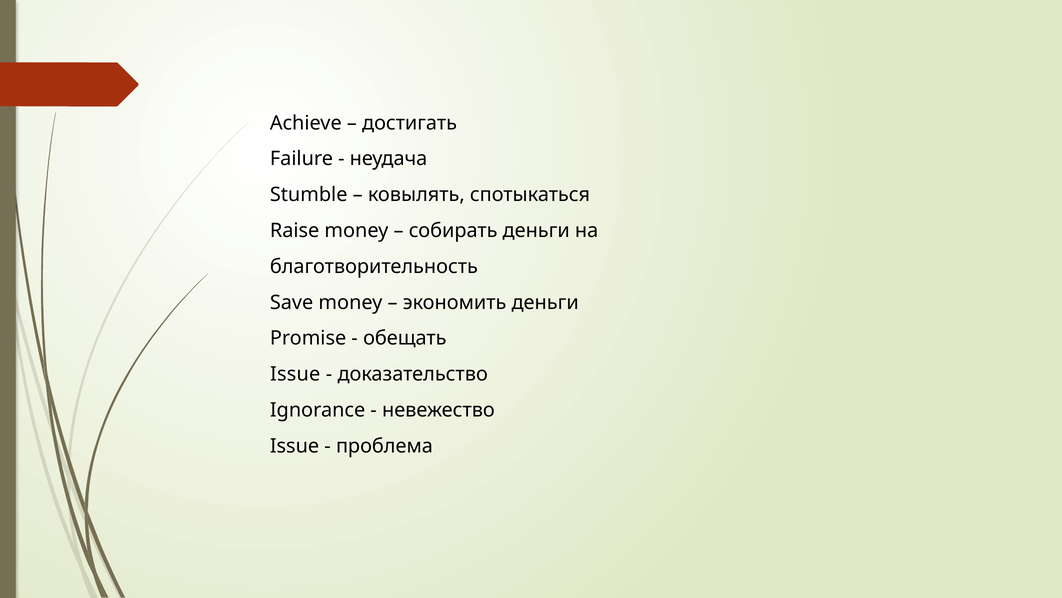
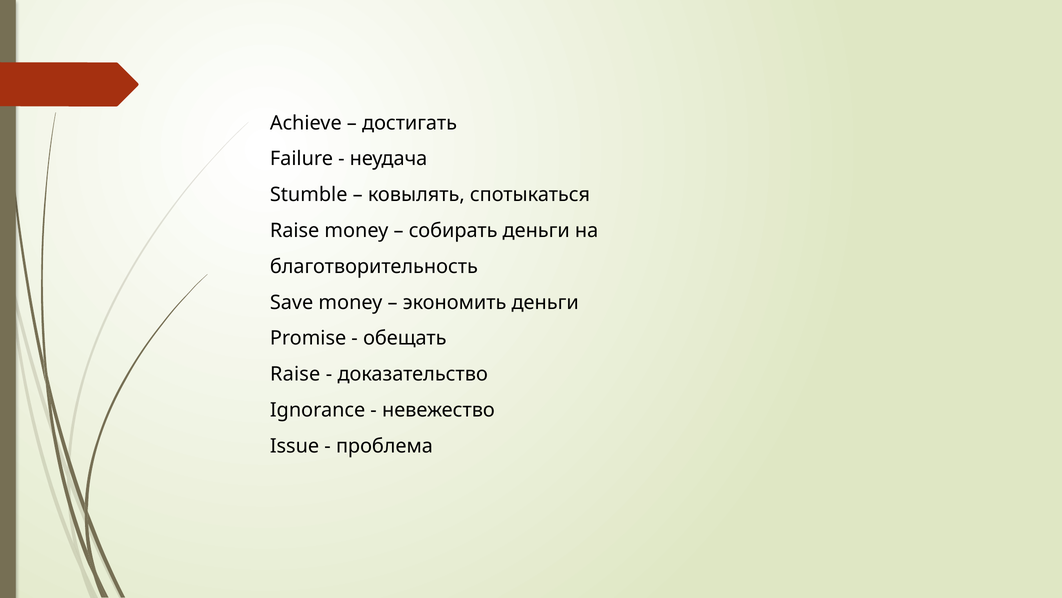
Issue: Issue -> Raise (295, 374)
